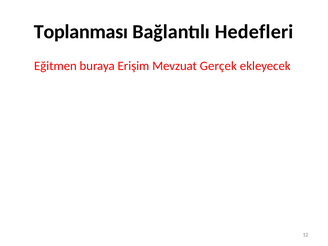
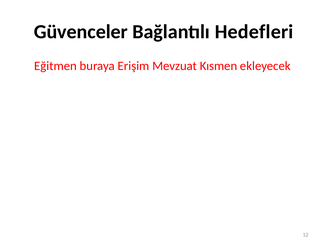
Toplanması: Toplanması -> Güvenceler (81, 32)
Gerçek: Gerçek -> Kısmen (219, 66)
